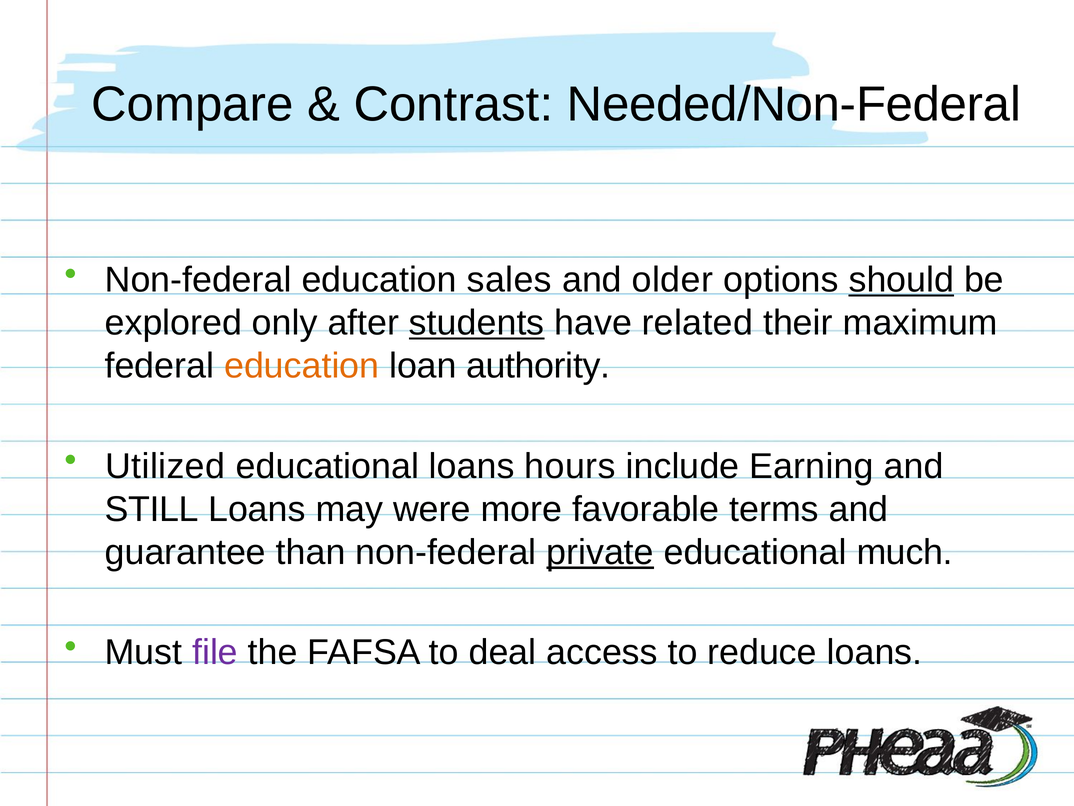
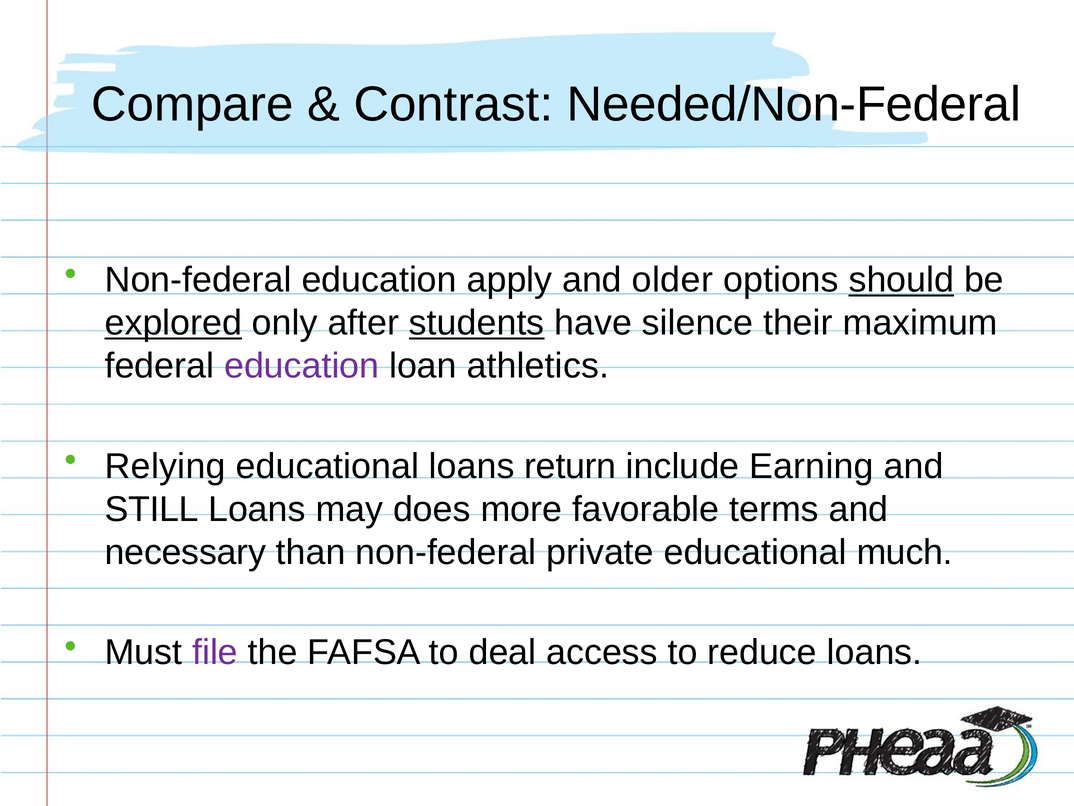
sales: sales -> apply (509, 280)
explored underline: none -> present (173, 323)
related: related -> silence (698, 323)
education colour: orange -> purple (302, 366)
authority: authority -> athletics (538, 366)
Utilized: Utilized -> Relying (165, 466)
hours: hours -> return (570, 466)
were: were -> does (432, 509)
guarantee: guarantee -> necessary (185, 552)
private underline: present -> none (600, 552)
